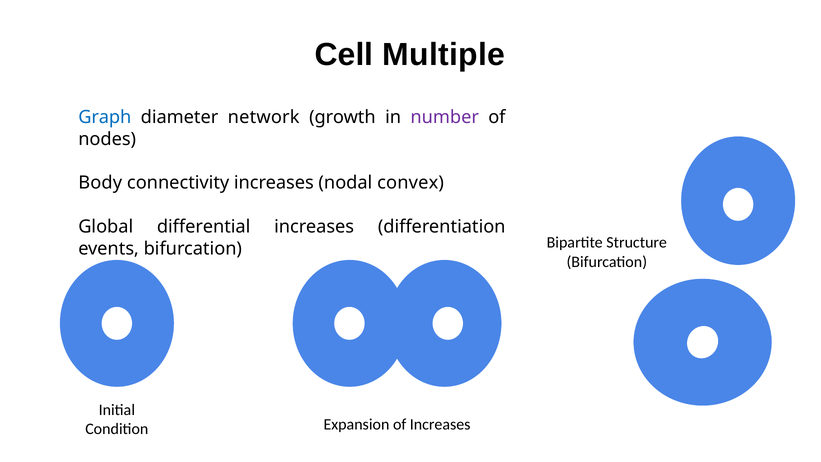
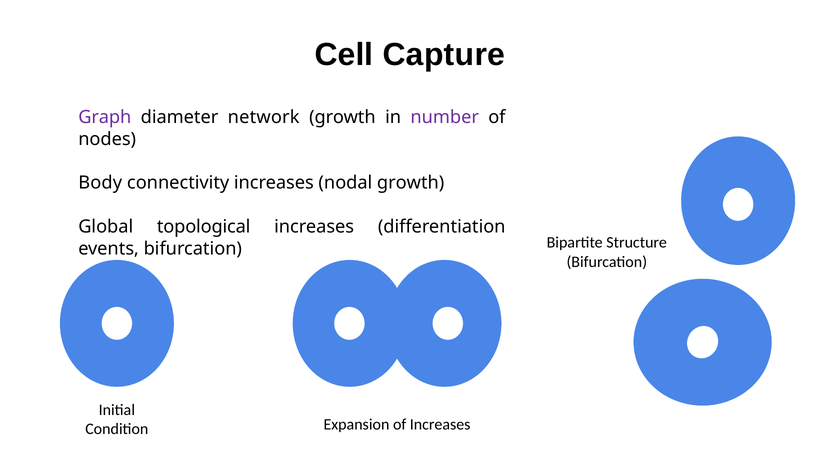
Multiple: Multiple -> Capture (444, 55)
Graph colour: blue -> purple (105, 117)
nodal convex: convex -> growth (411, 183)
differential: differential -> topological (204, 227)
